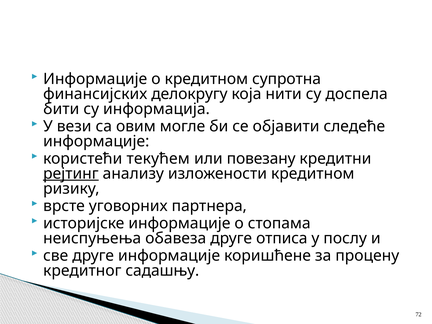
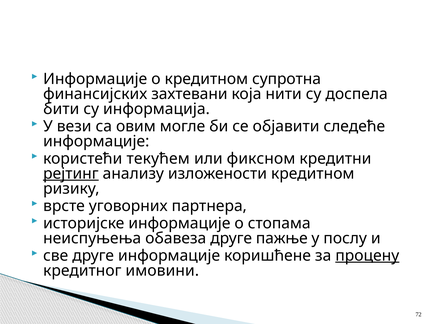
делокругу: делокругу -> захтевани (189, 94)
повезану: повезану -> фиксном (261, 159)
отписа: отписа -> пажње (282, 238)
процену underline: none -> present (367, 256)
садашњу: садашњу -> имовини (162, 271)
